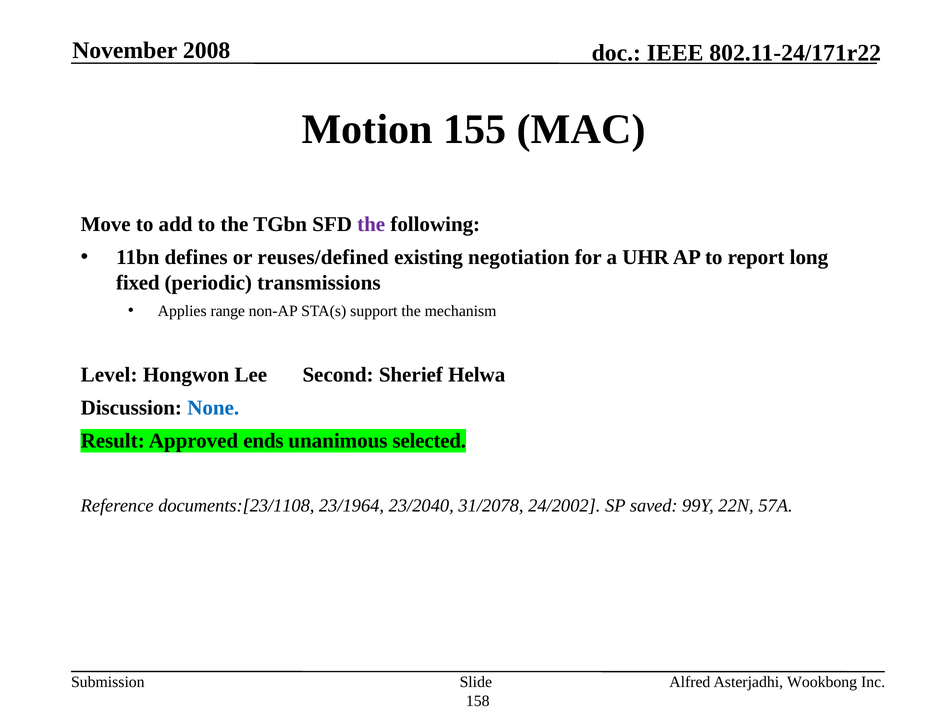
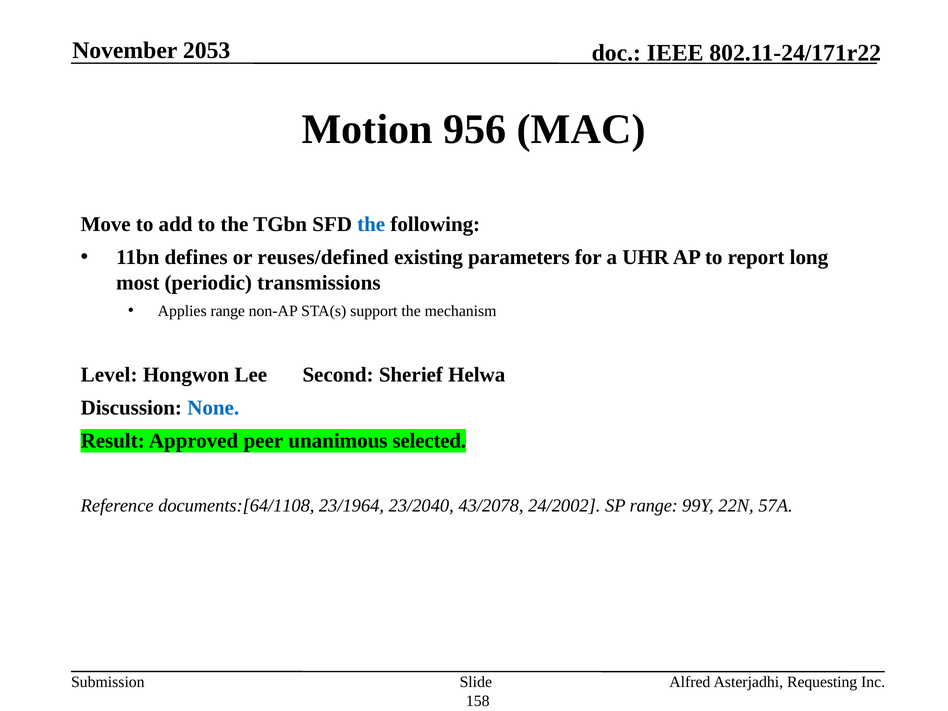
2008: 2008 -> 2053 (207, 50)
155: 155 -> 956 (475, 129)
the colour: purple -> blue (371, 224)
negotiation: negotiation -> parameters (519, 257)
fixed: fixed -> most (138, 283)
ends: ends -> peer (263, 441)
documents:[23/1108: documents:[23/1108 -> documents:[64/1108 (236, 506)
31/2078: 31/2078 -> 43/2078 (491, 506)
SP saved: saved -> range (654, 506)
Wookbong: Wookbong -> Requesting (822, 682)
